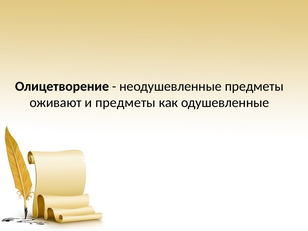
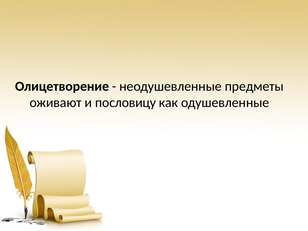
и предметы: предметы -> пословицу (126, 103)
